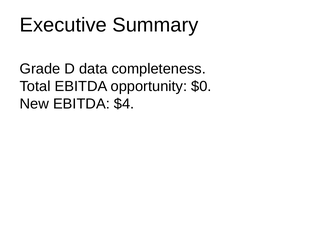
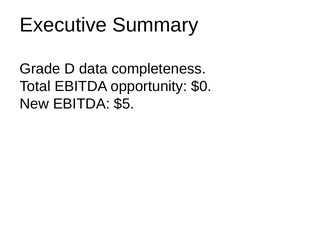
$4: $4 -> $5 (124, 104)
